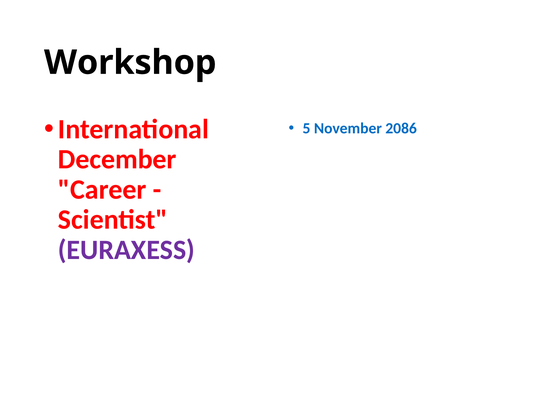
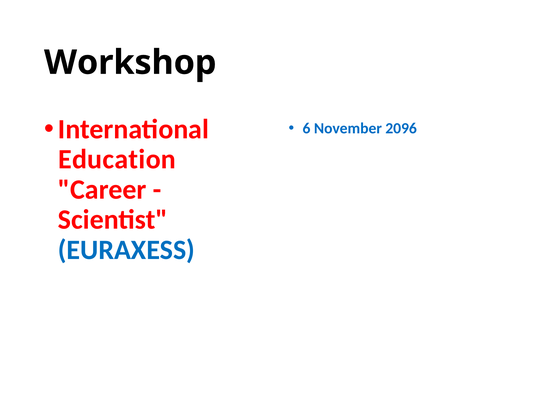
5: 5 -> 6 (306, 129)
2086: 2086 -> 2096 (401, 129)
December: December -> Education (117, 160)
EURAXESS colour: purple -> blue (126, 250)
